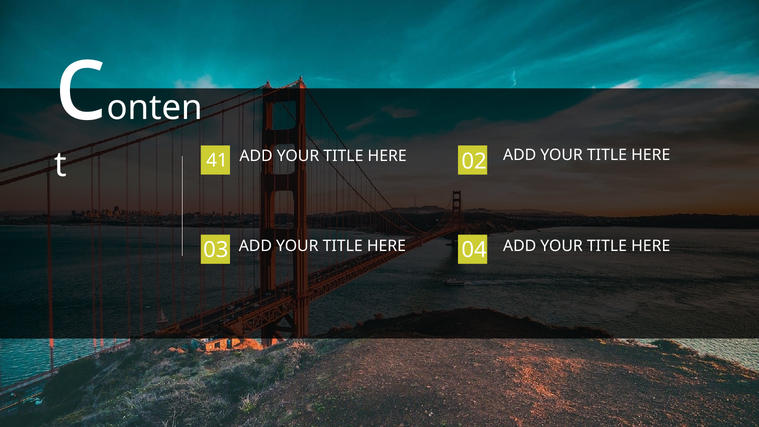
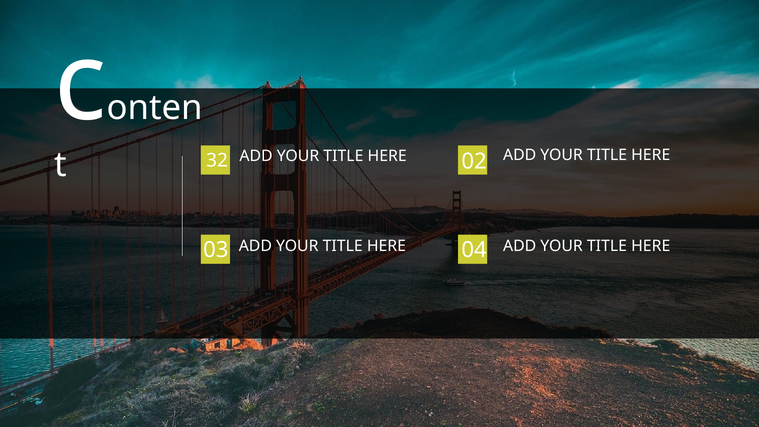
41: 41 -> 32 (217, 160)
